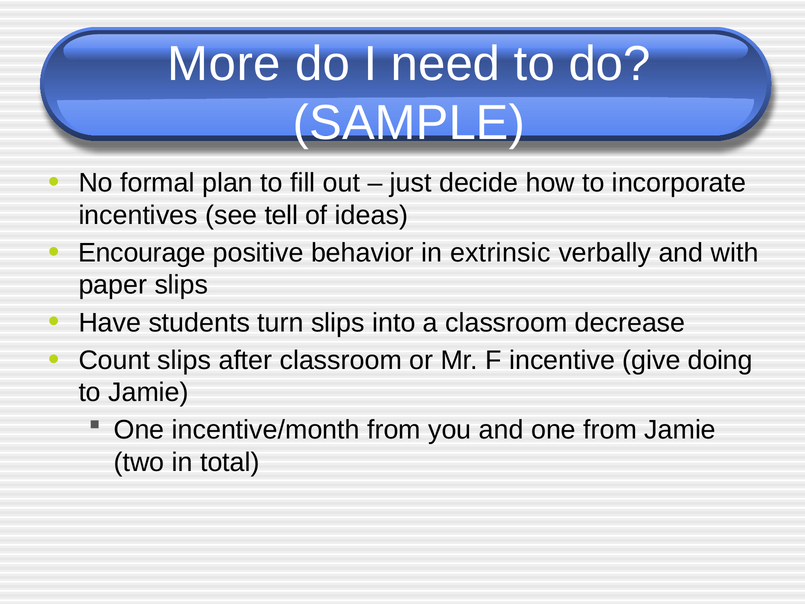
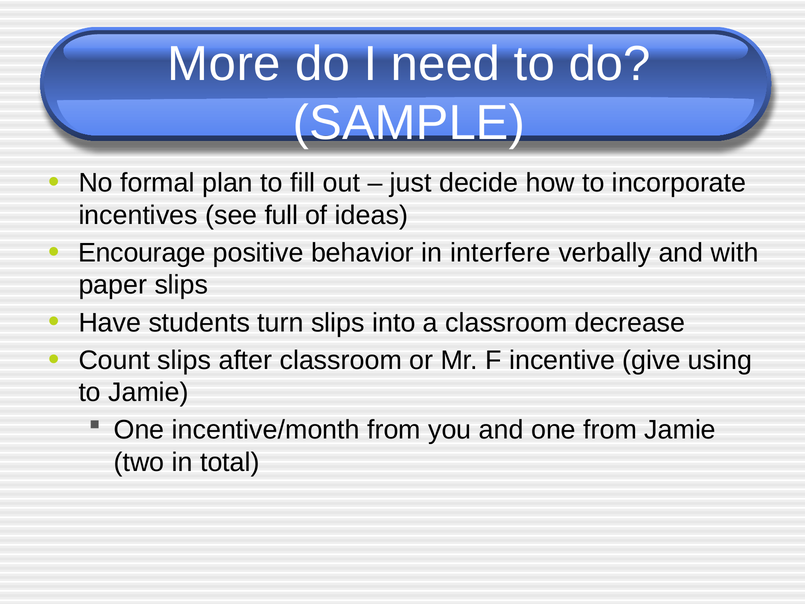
tell: tell -> full (281, 215)
extrinsic: extrinsic -> interfere (500, 253)
doing: doing -> using (720, 360)
